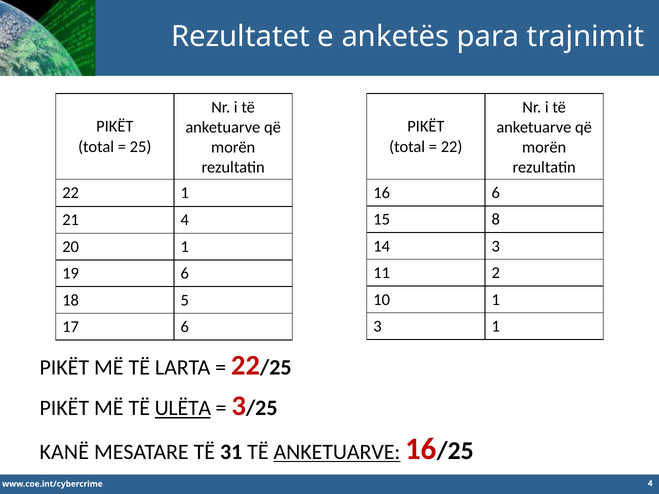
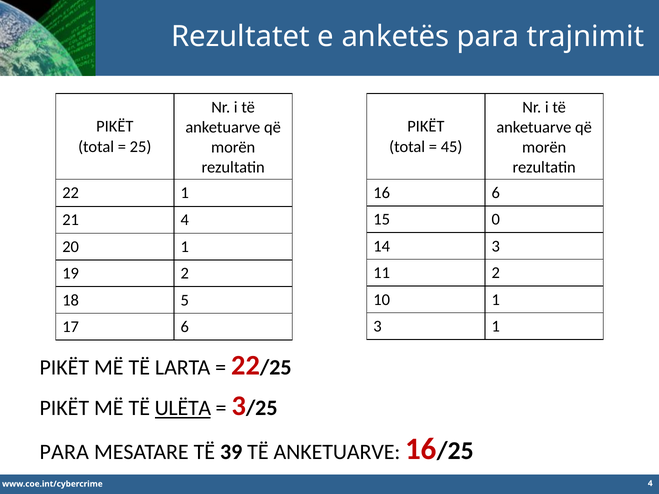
22: 22 -> 45 (452, 147)
8: 8 -> 0 (496, 220)
19 6: 6 -> 2 (185, 274)
KANË: KANË -> PARA (64, 452)
31: 31 -> 39 (231, 452)
ANKETUARVE underline: present -> none (337, 452)
